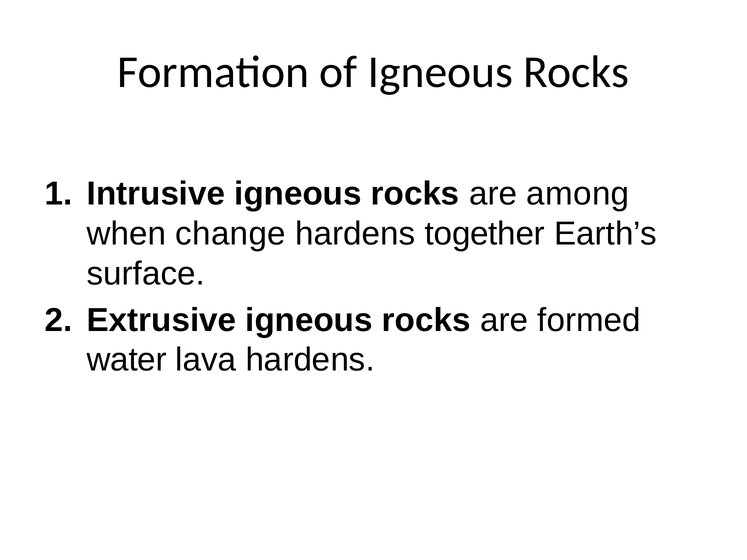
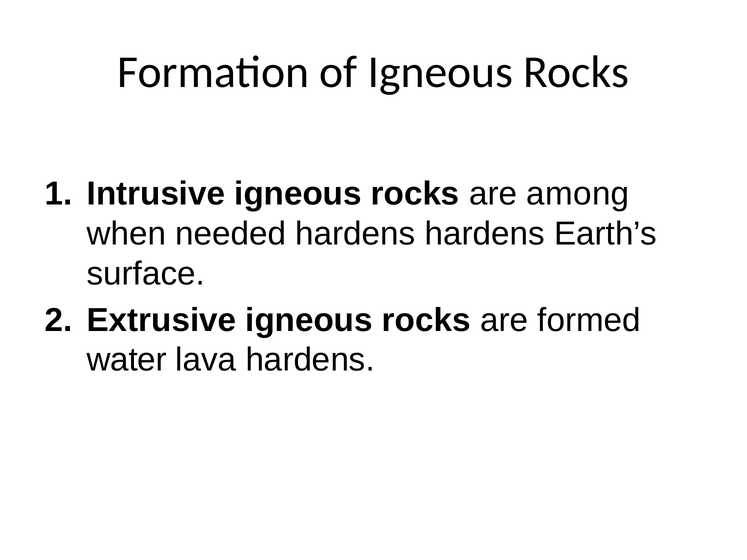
change: change -> needed (231, 234)
hardens together: together -> hardens (485, 234)
